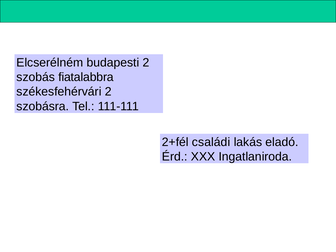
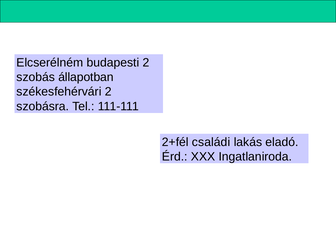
fiatalabbra: fiatalabbra -> állapotban (86, 77)
